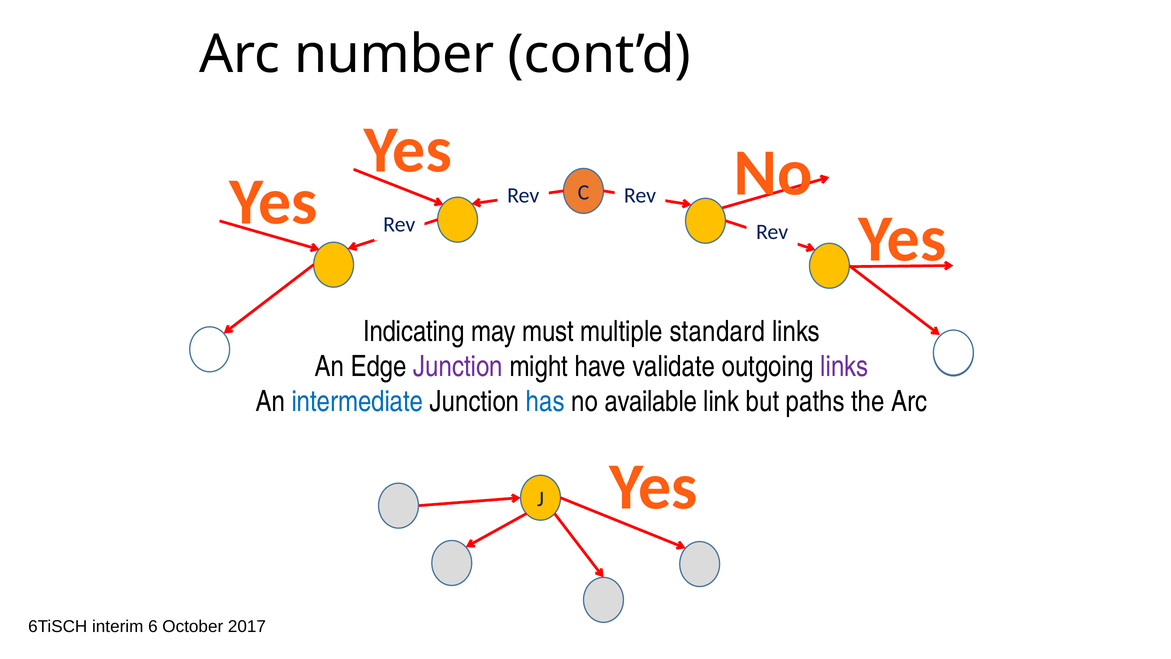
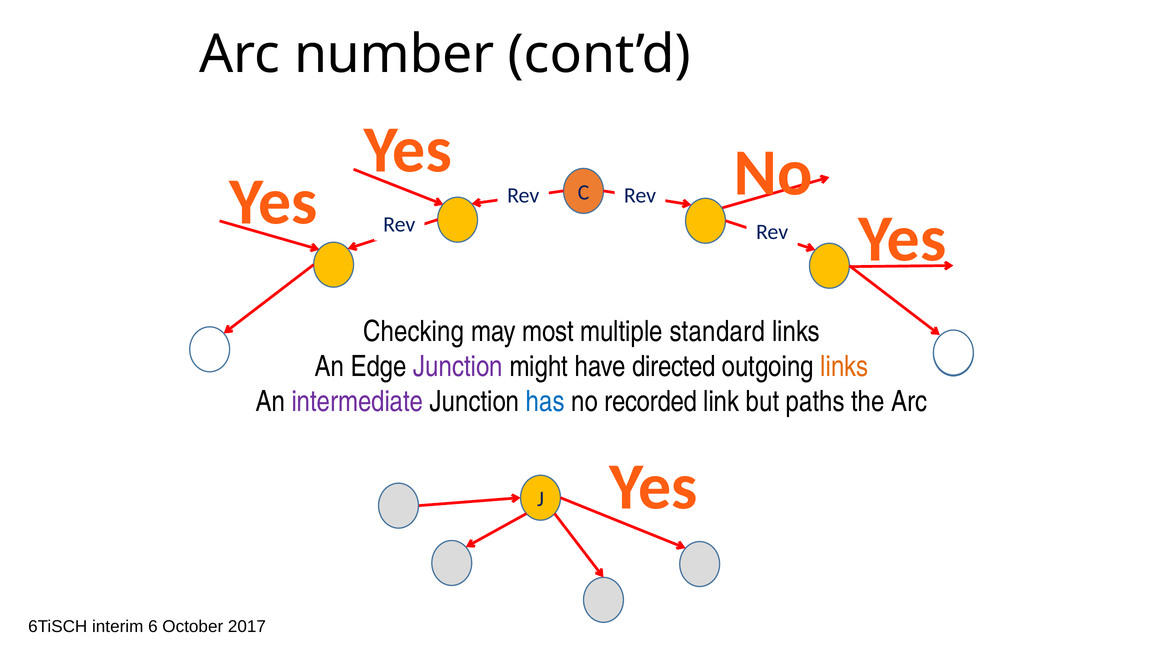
Indicating: Indicating -> Checking (414, 331)
must: must -> most (548, 331)
validate: validate -> directed (674, 366)
links colour: purple -> orange (844, 366)
intermediate colour: blue -> purple (357, 402)
available: available -> recorded (651, 402)
